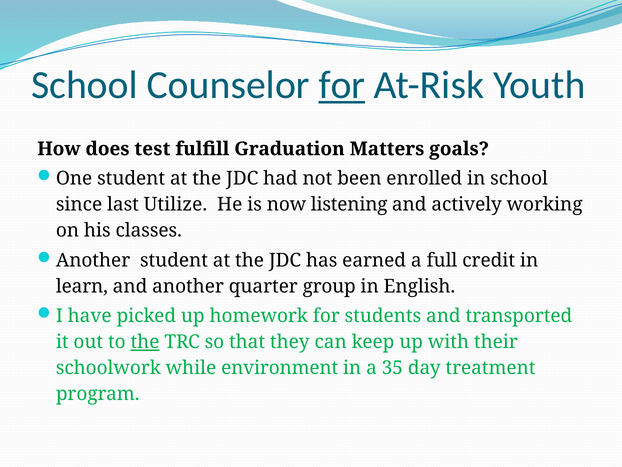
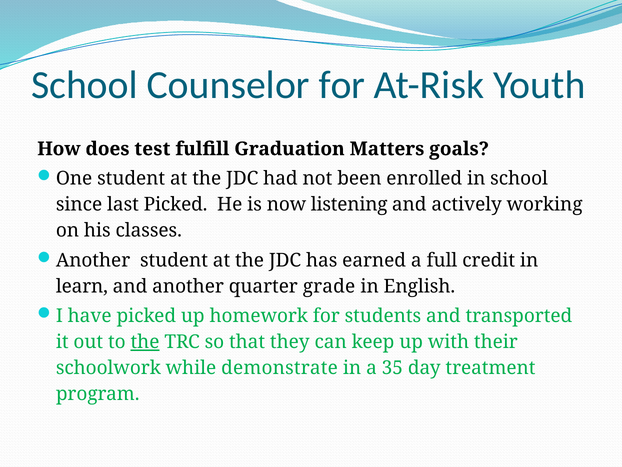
for underline: present -> none (342, 85)
last Utilize: Utilize -> Picked (176, 204)
group: group -> grade (329, 286)
environment: environment -> demonstrate (280, 368)
